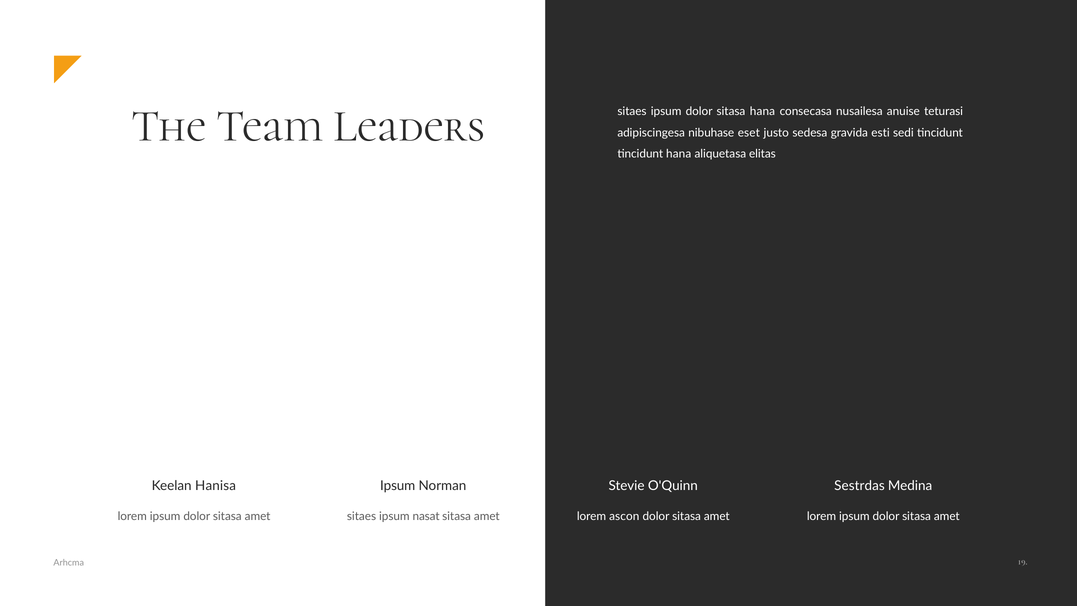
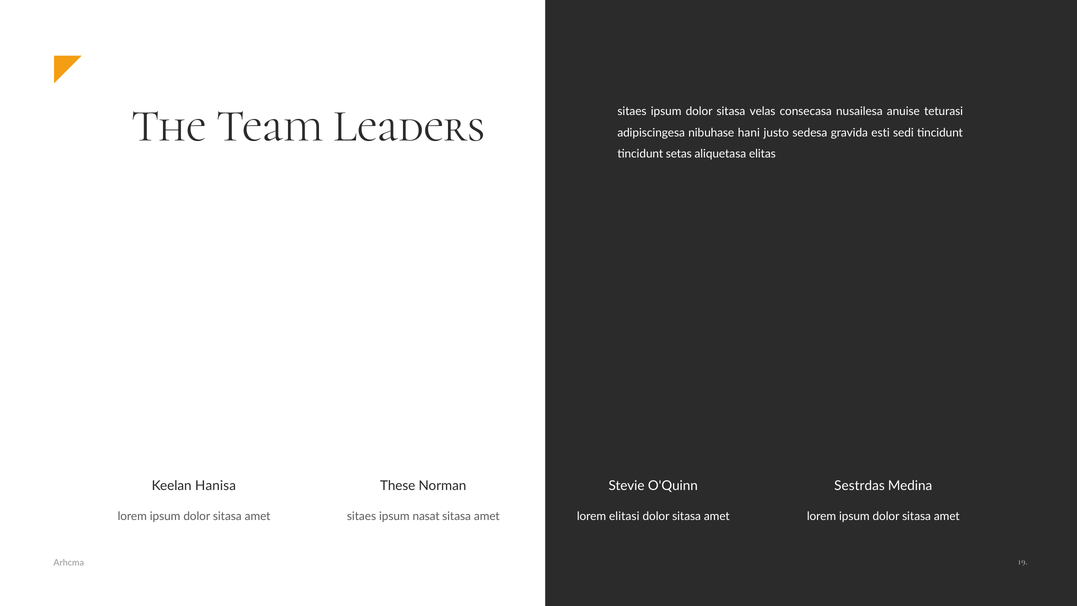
sitasa hana: hana -> velas (763, 112)
eset: eset -> hani (749, 133)
tincidunt hana: hana -> setas (679, 154)
Ipsum: Ipsum -> These (398, 486)
ascon: ascon -> elitasi (624, 516)
